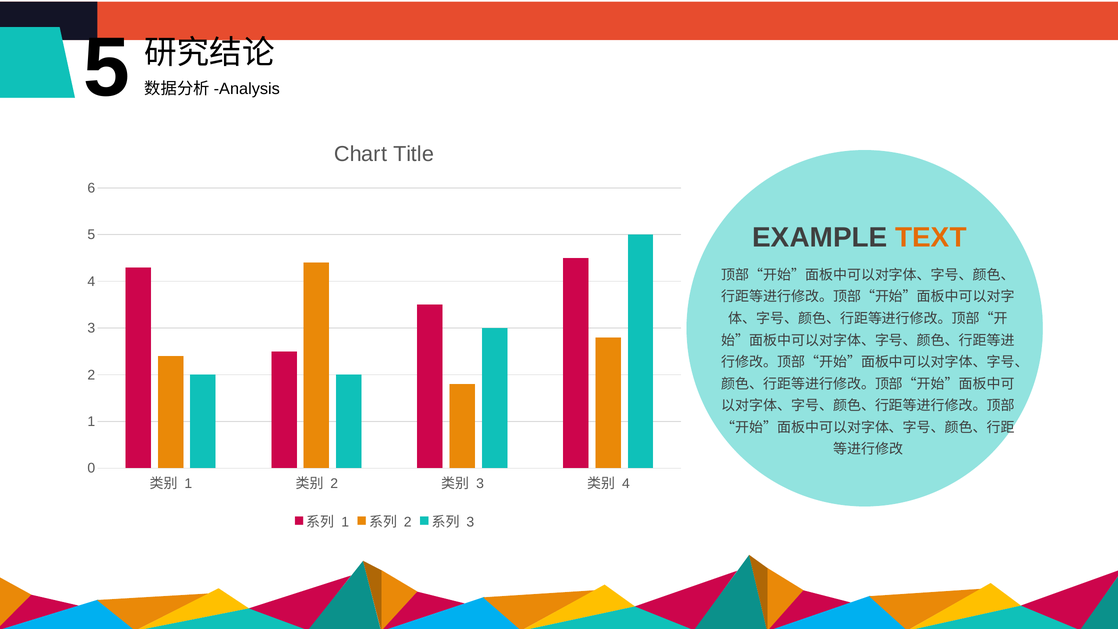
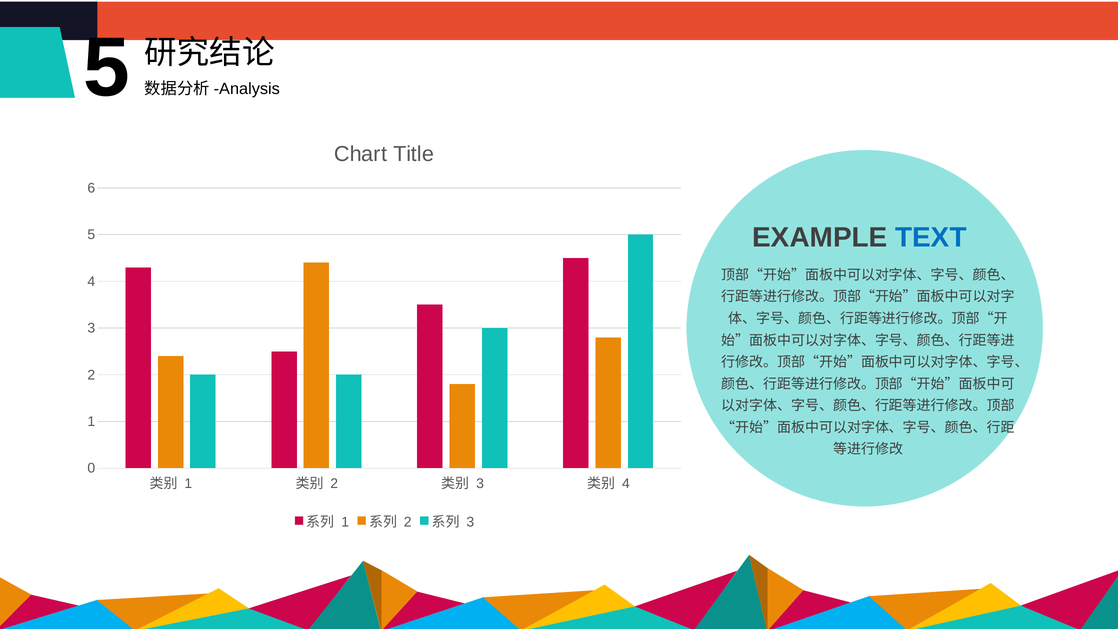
TEXT colour: orange -> blue (931, 237)
